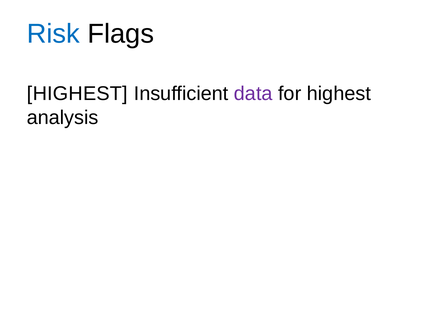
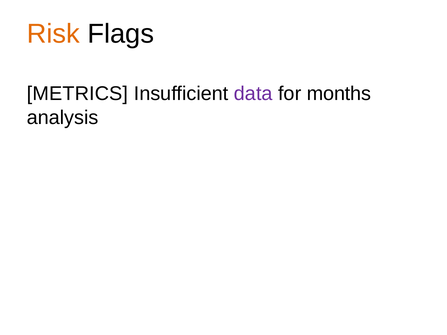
Risk colour: blue -> orange (53, 34)
HIGHEST: HIGHEST -> METRICS (77, 94)
for highest: highest -> months (339, 94)
